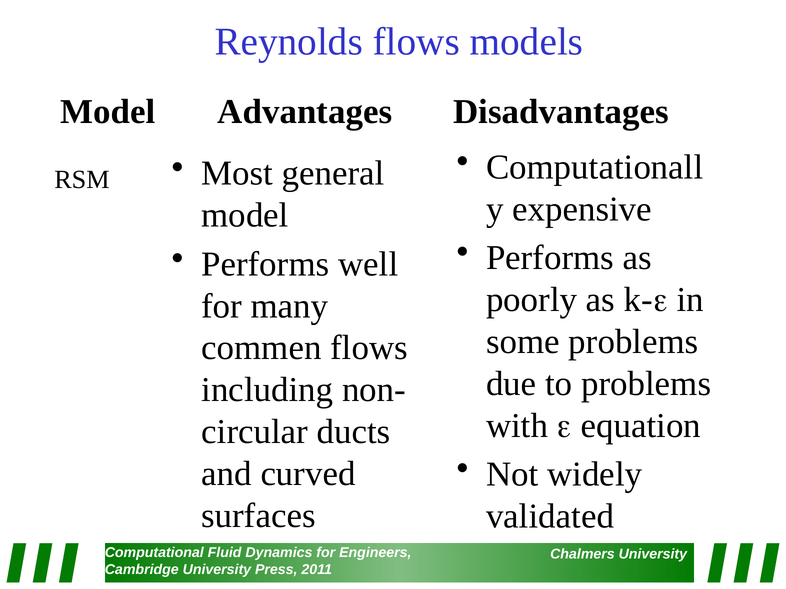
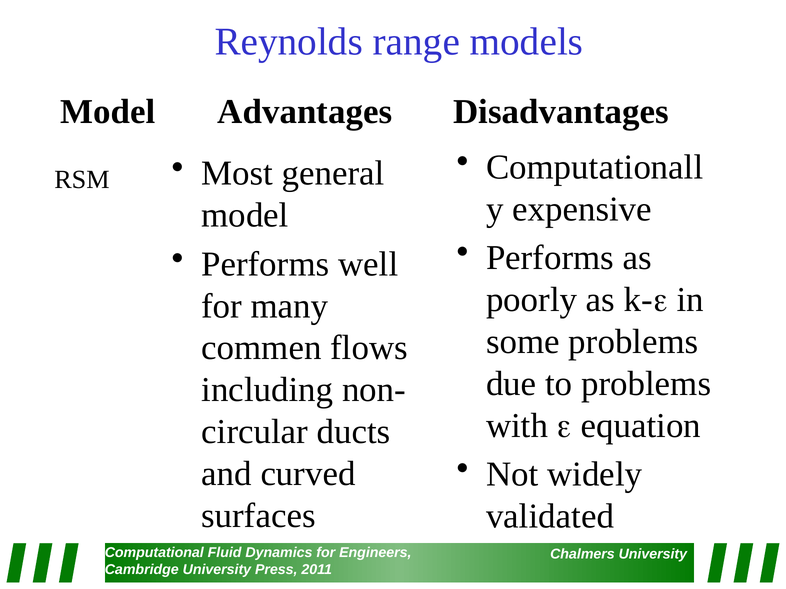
Reynolds flows: flows -> range (416, 42)
